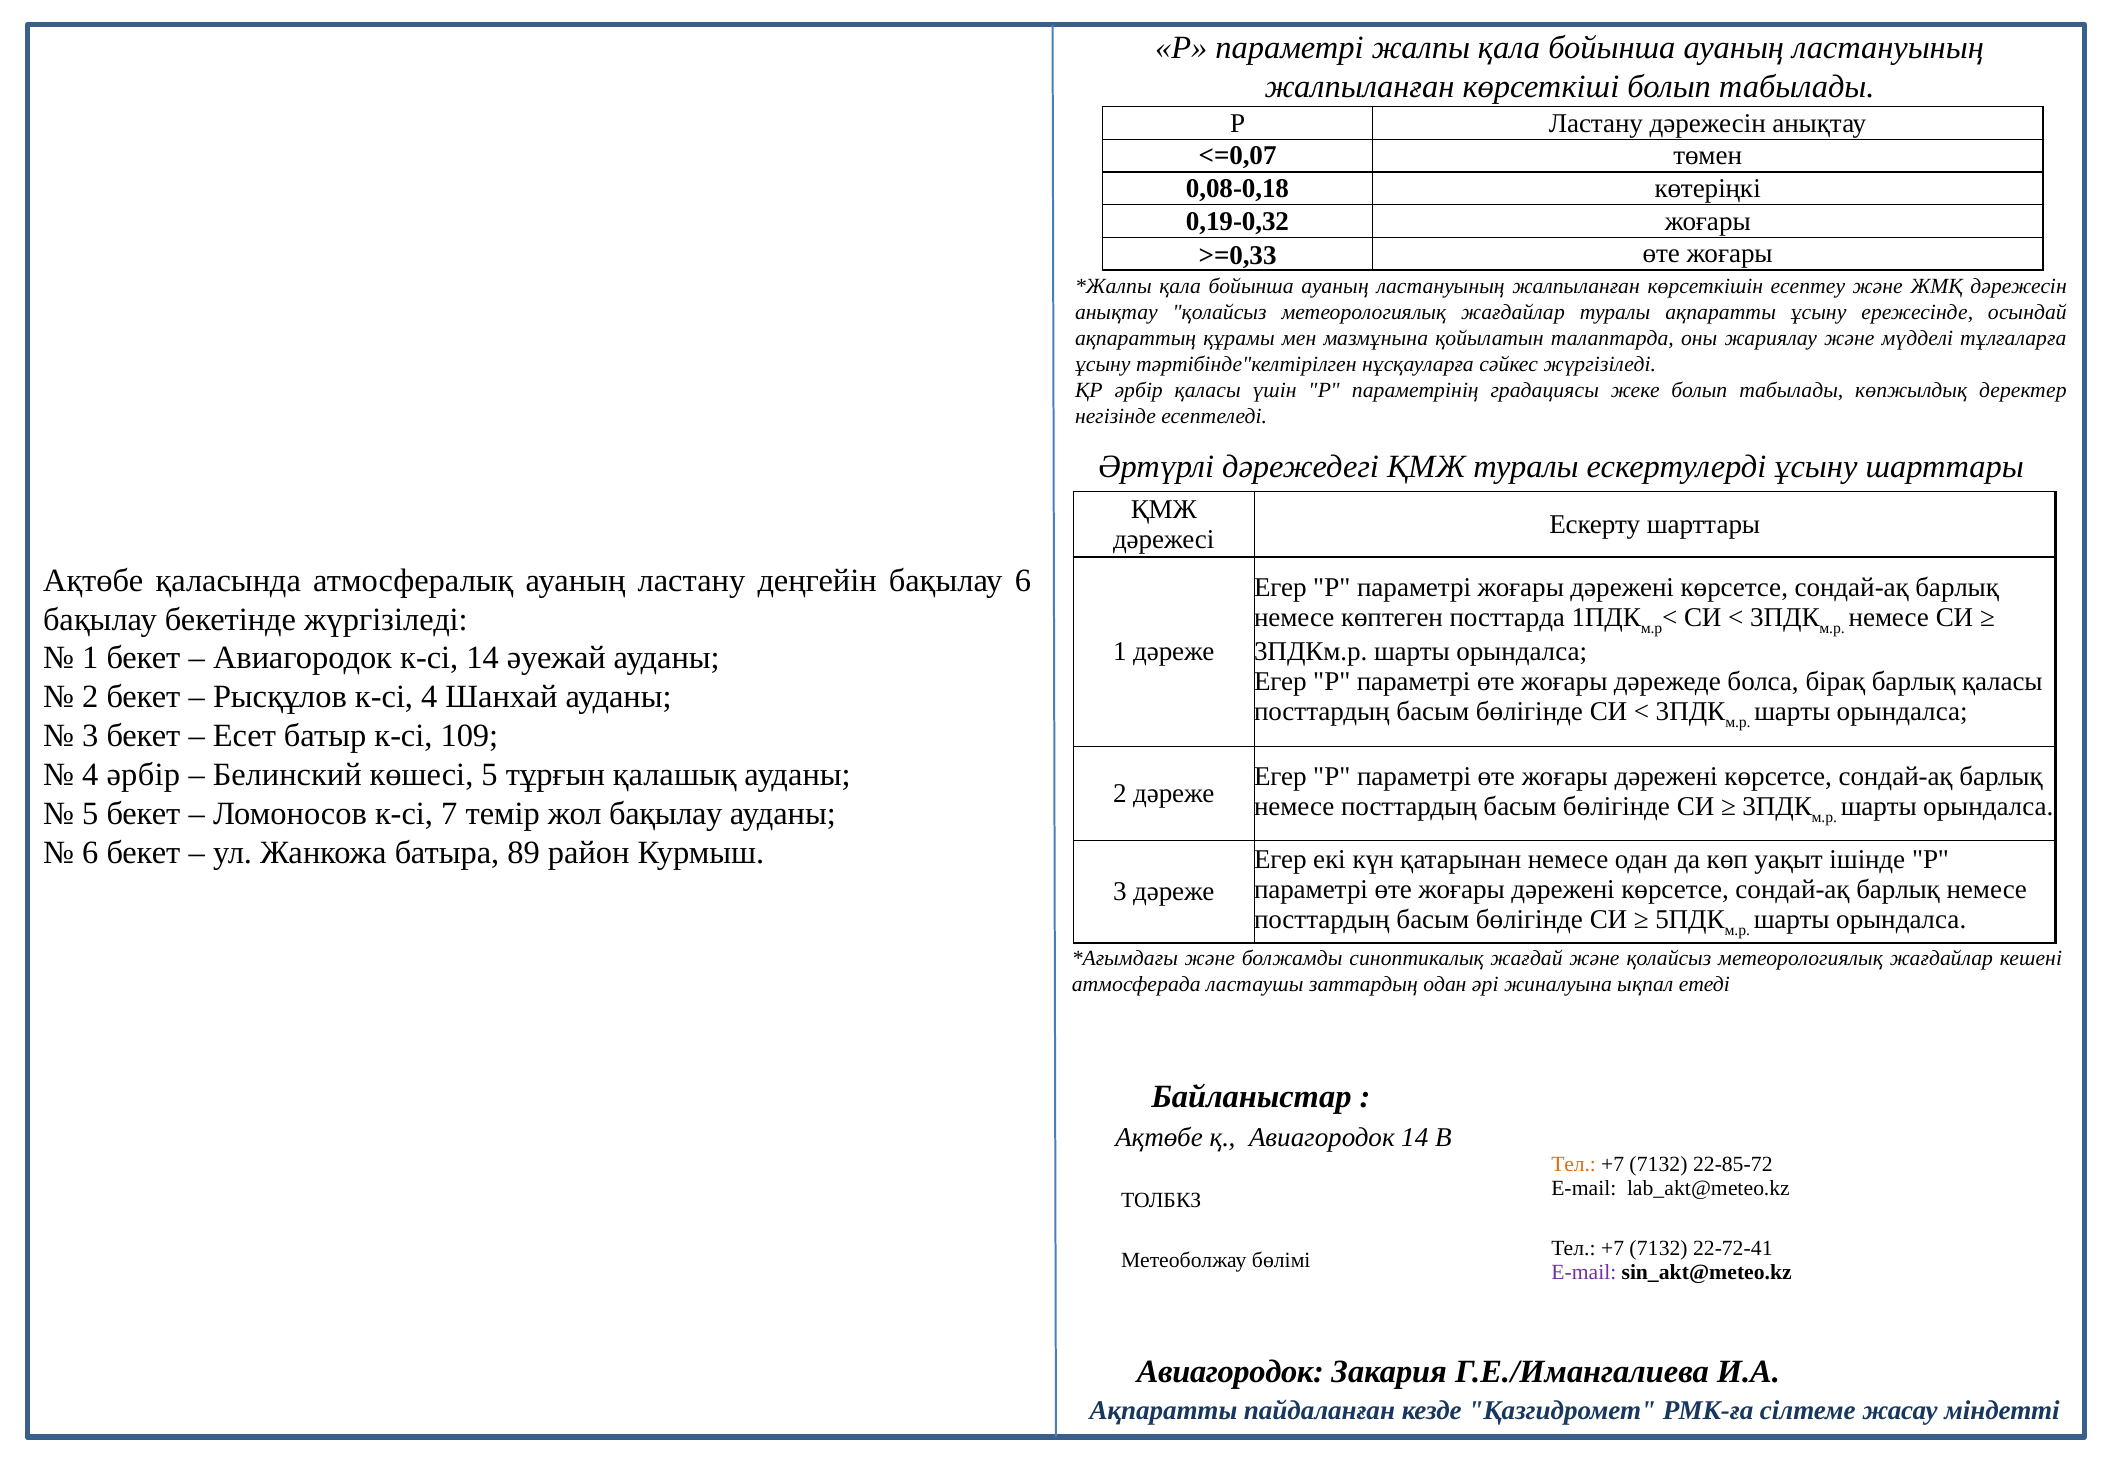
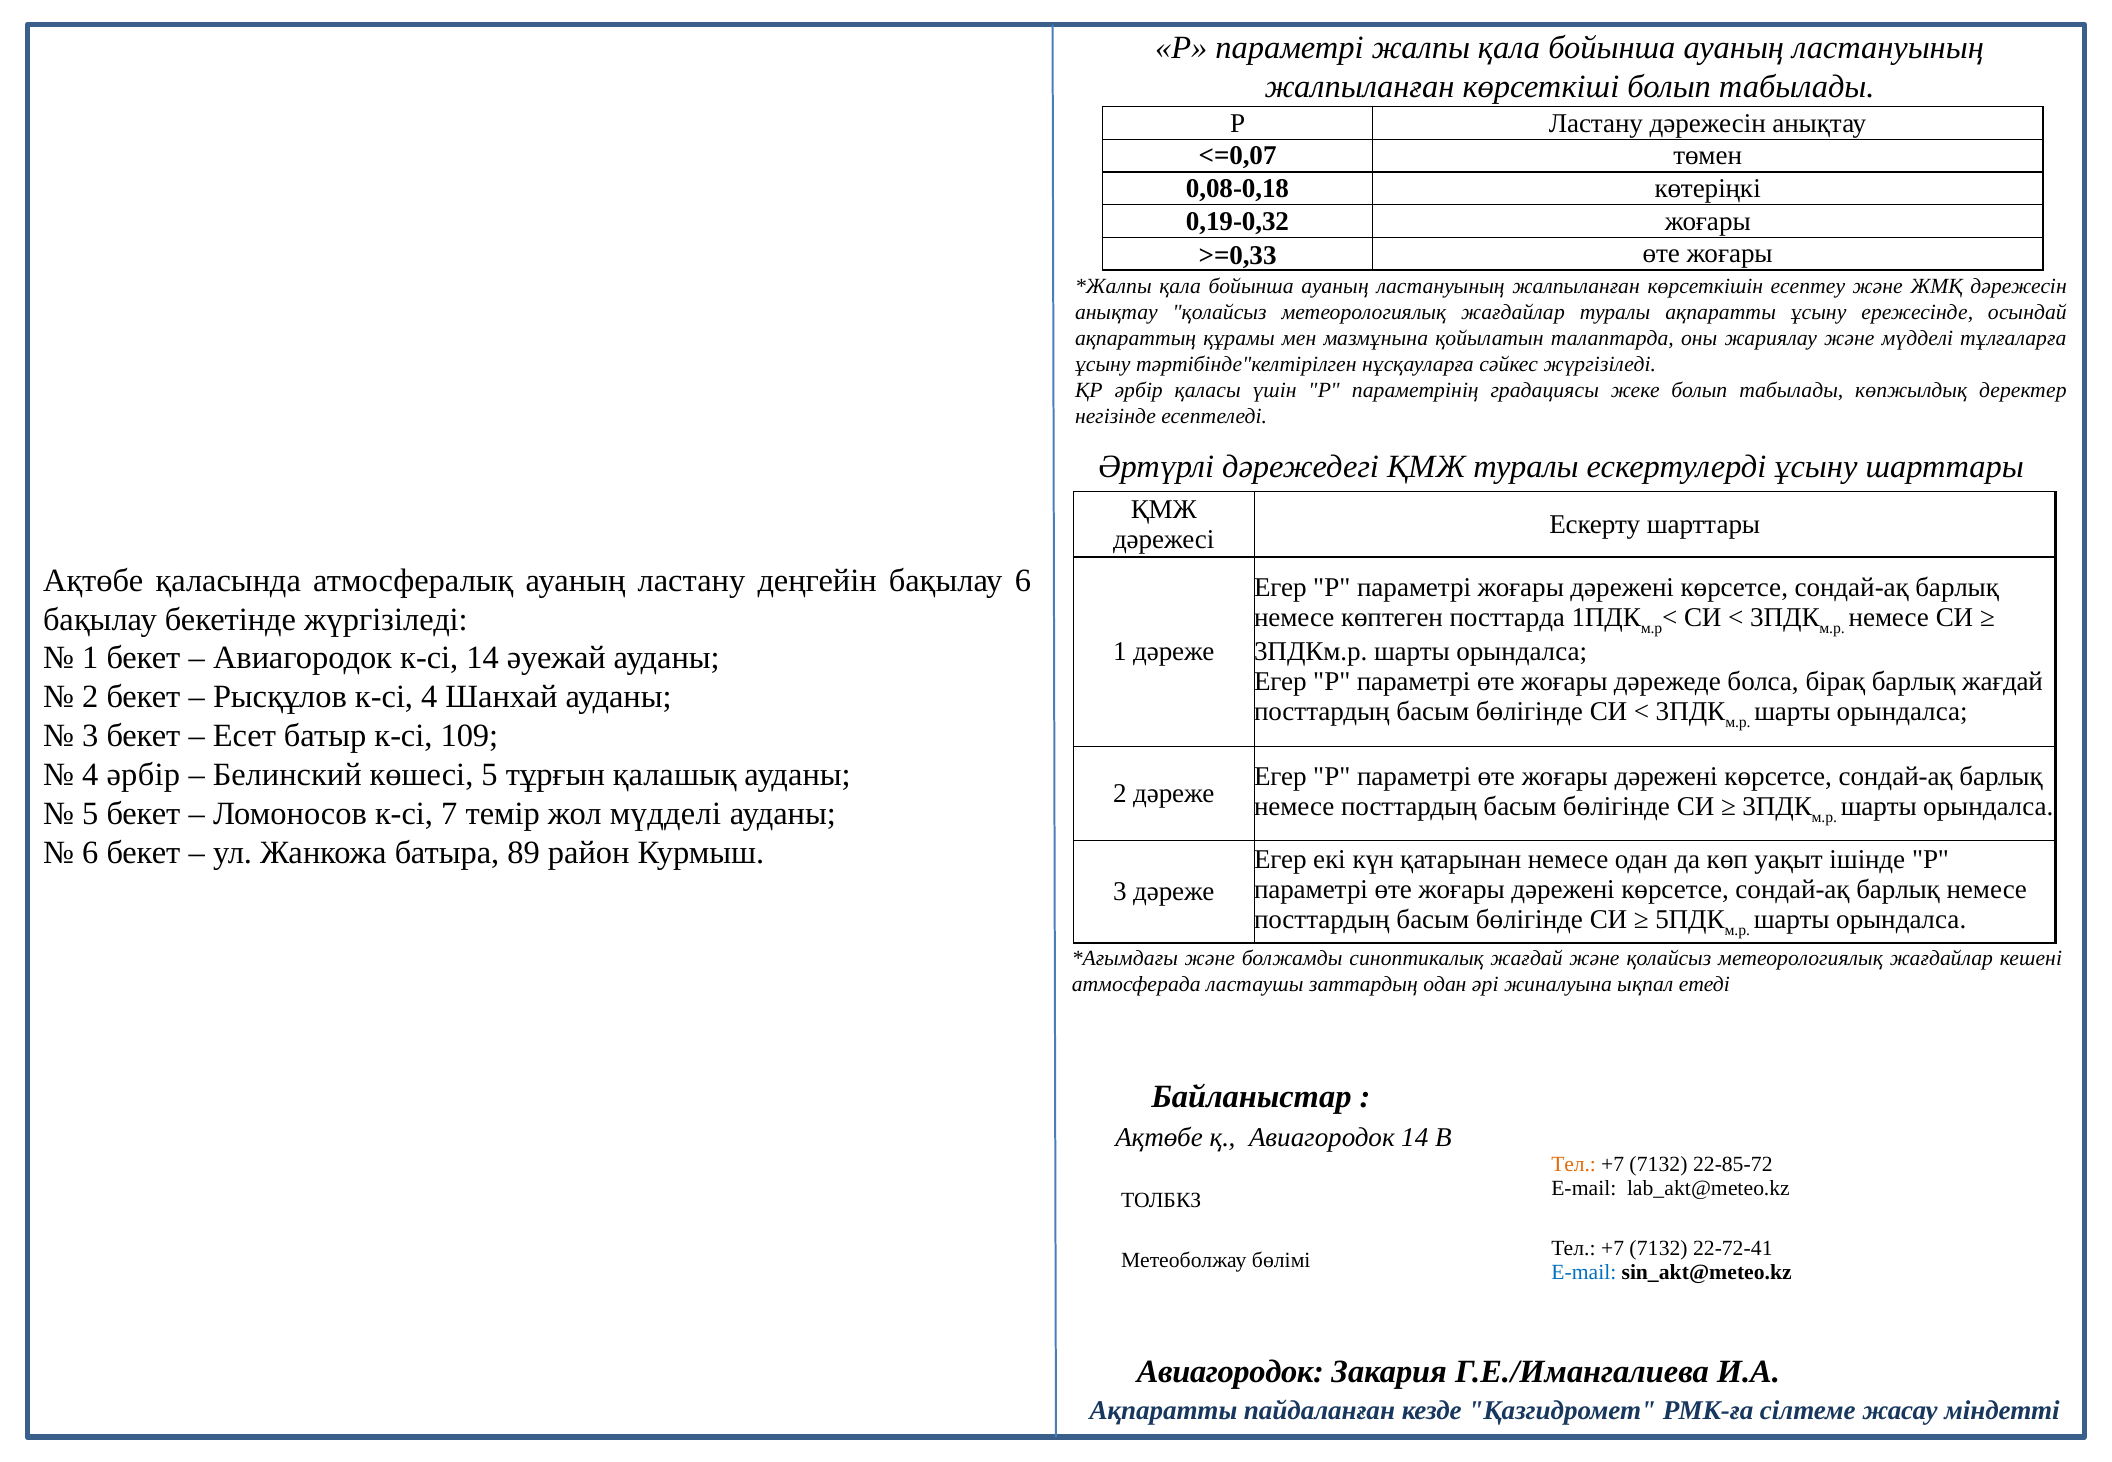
барлық қаласы: қаласы -> жағдай (2002, 682)
жол бақылау: бақылау -> мүдделі (665, 814)
E-mail colour: purple -> blue (1584, 1272)
